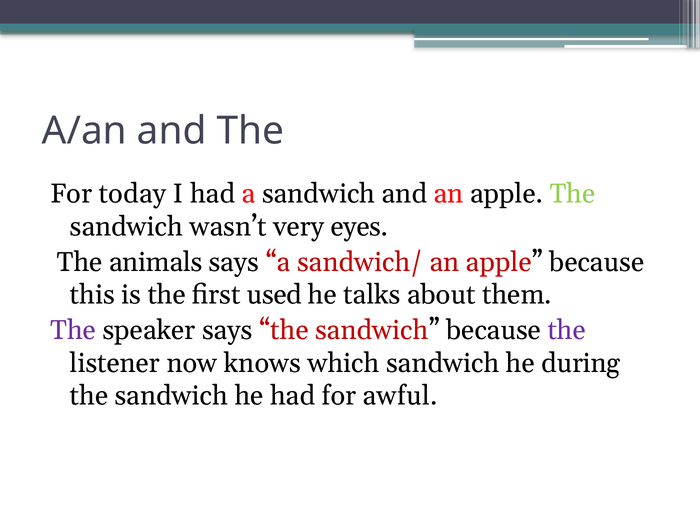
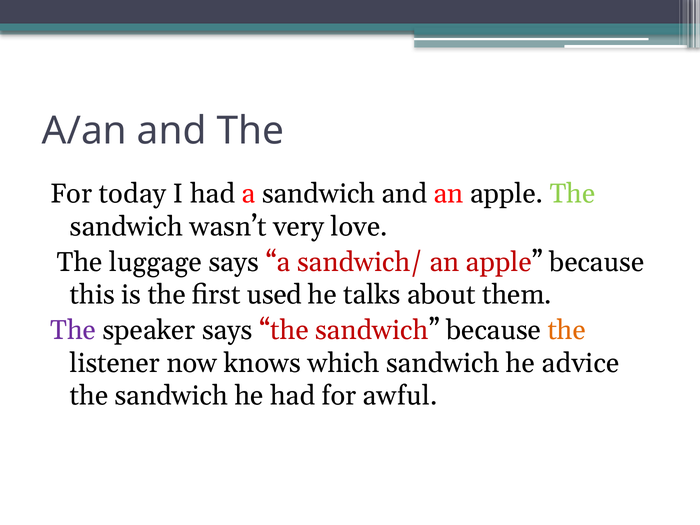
eyes: eyes -> love (359, 227)
animals: animals -> luggage (155, 262)
the colour: purple -> orange (567, 330)
during: during -> advice (581, 363)
